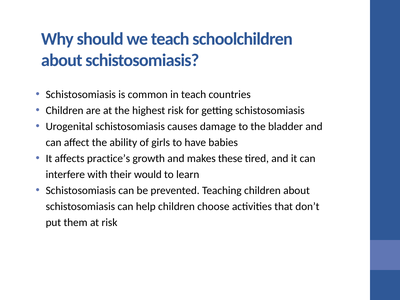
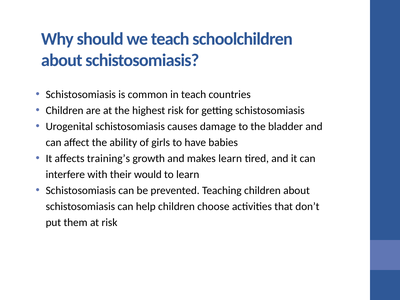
practice’s: practice’s -> training’s (108, 158)
makes these: these -> learn (230, 158)
